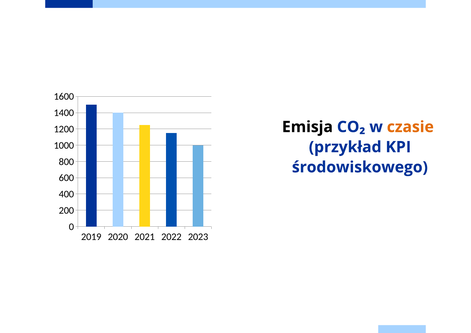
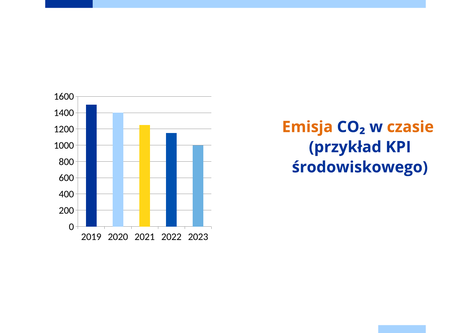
Emisja colour: black -> orange (307, 127)
